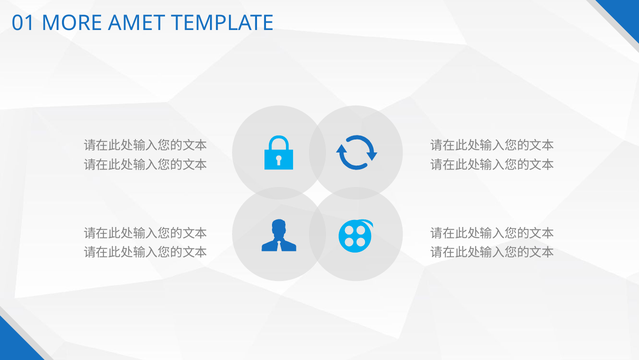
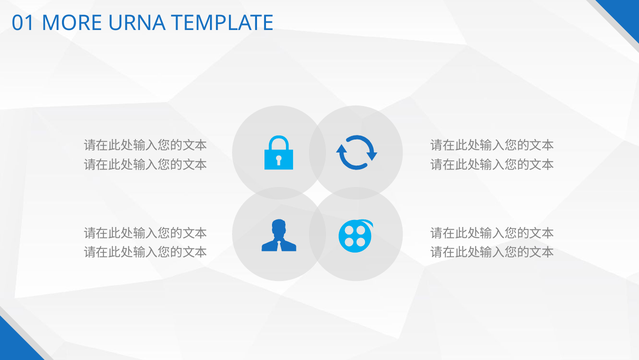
AMET: AMET -> URNA (137, 23)
